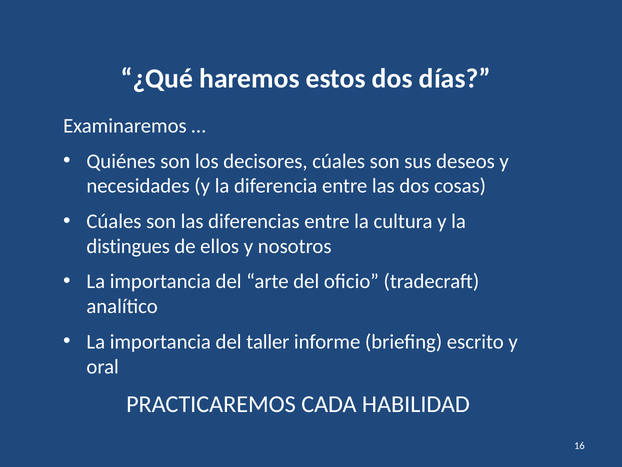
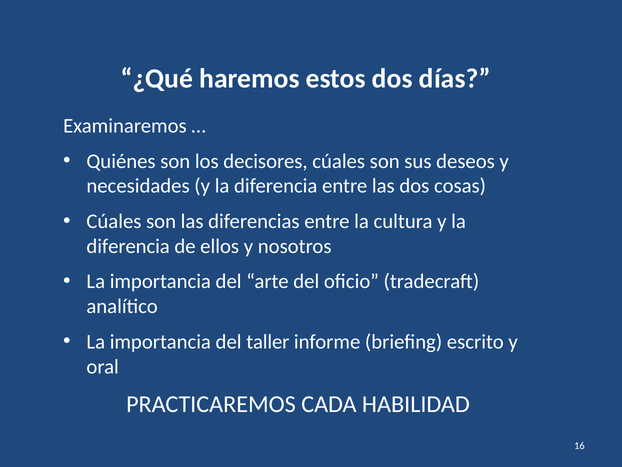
distingues: distingues -> diferencia (128, 246)
